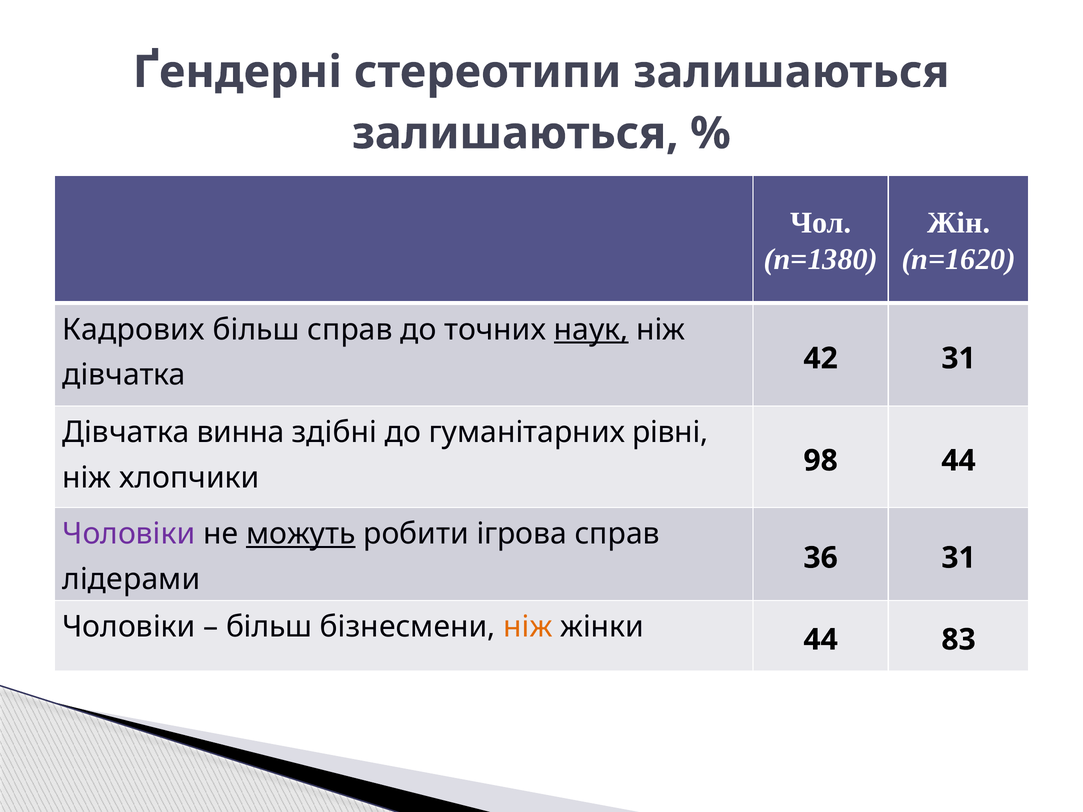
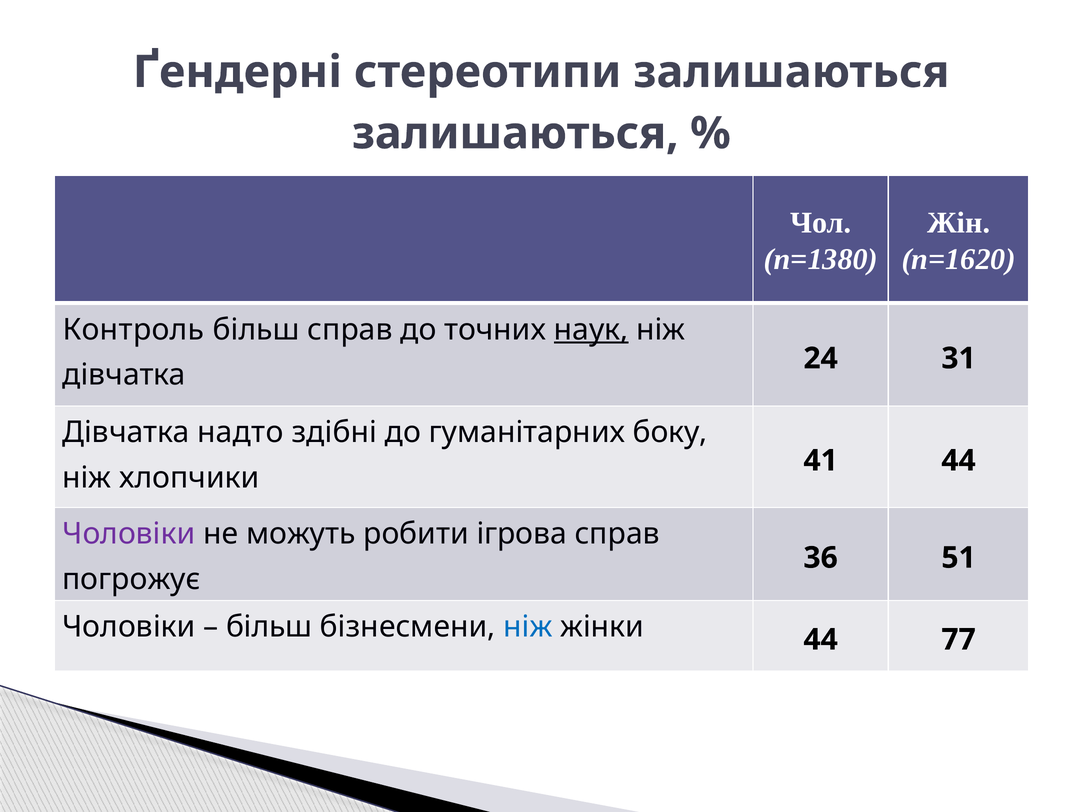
Кадрових: Кадрових -> Контроль (133, 330)
42: 42 -> 24 (821, 358)
винна: винна -> надто (240, 433)
рівні: рівні -> боку (670, 433)
98: 98 -> 41 (821, 461)
можуть underline: present -> none (301, 534)
36 31: 31 -> 51 (959, 558)
лідерами: лідерами -> погрожує (131, 579)
ніж colour: orange -> blue (528, 627)
83: 83 -> 77 (959, 640)
